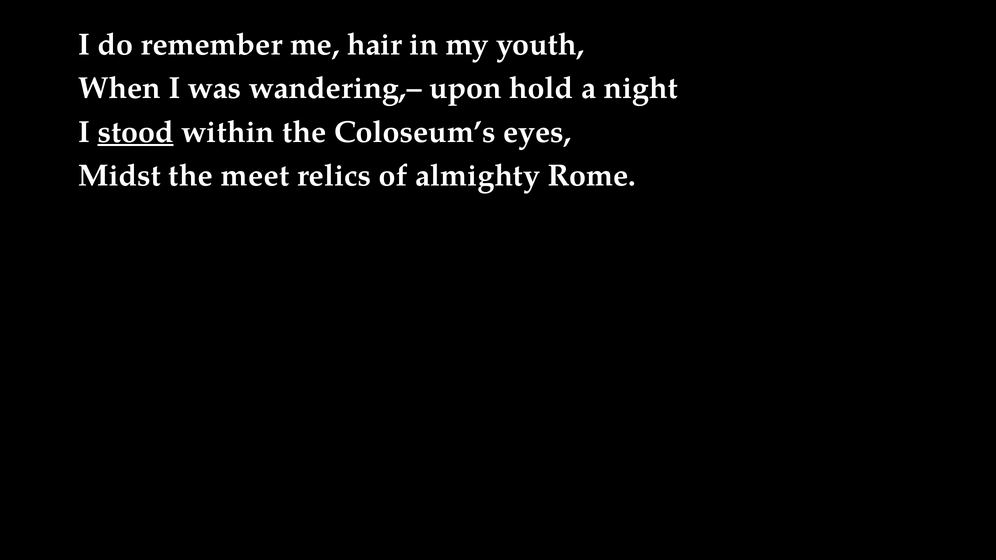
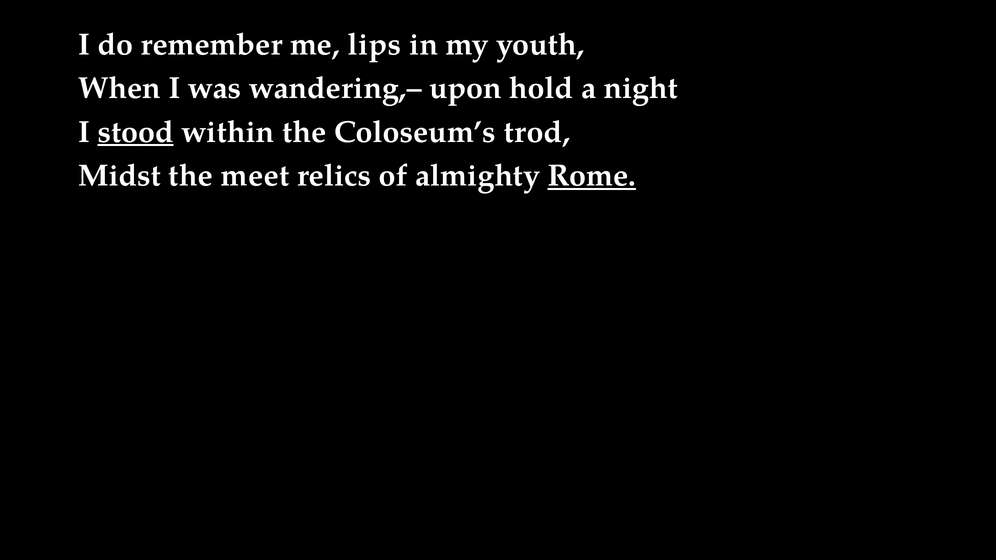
hair: hair -> lips (374, 45)
eyes: eyes -> trod (537, 132)
Rome underline: none -> present (592, 176)
